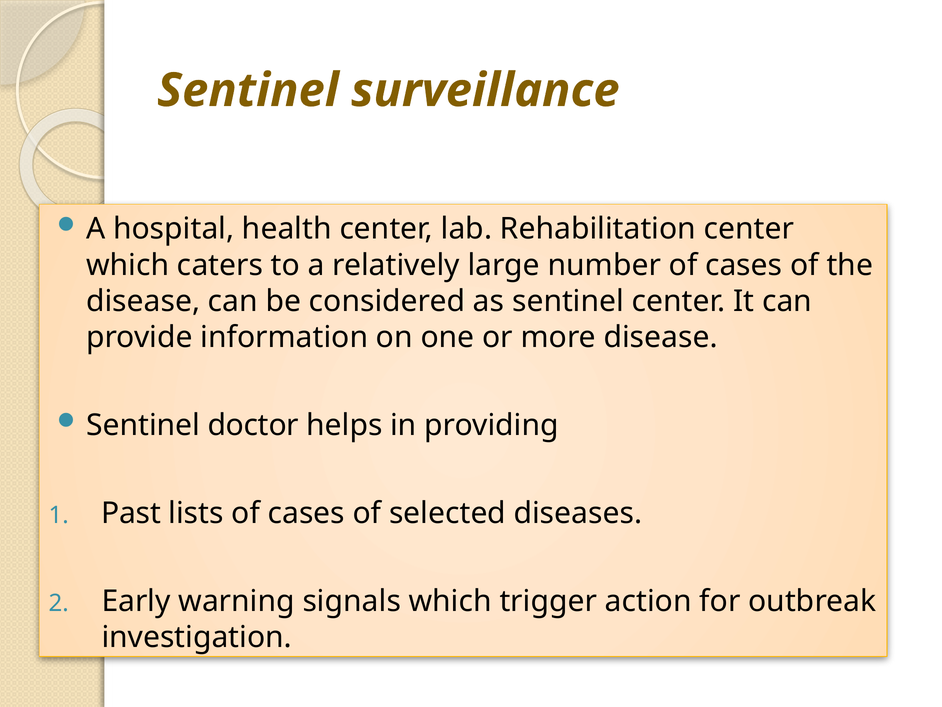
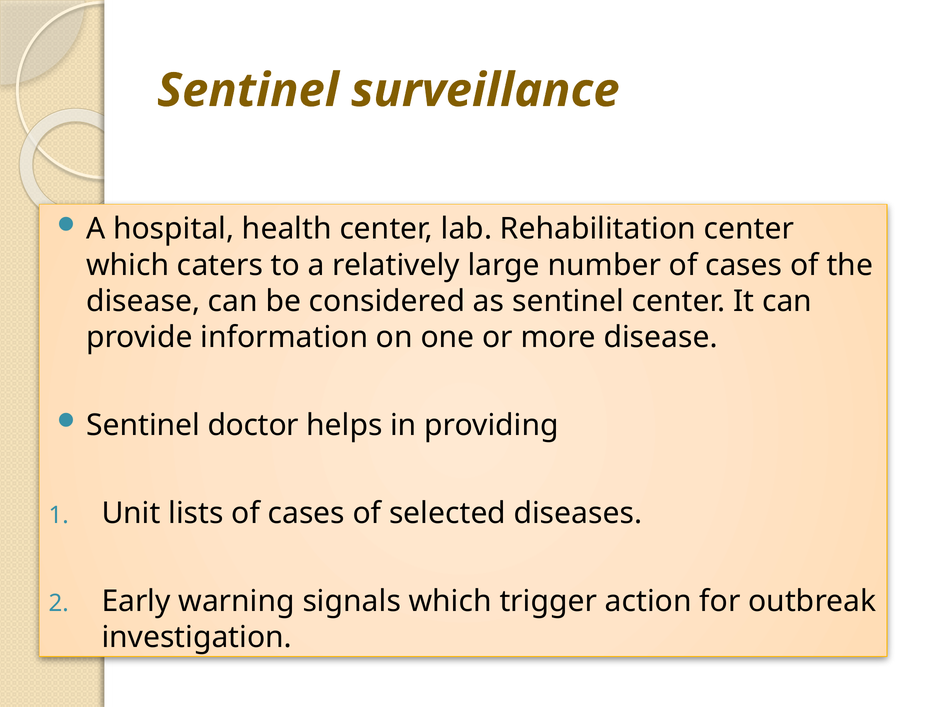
Past: Past -> Unit (131, 513)
